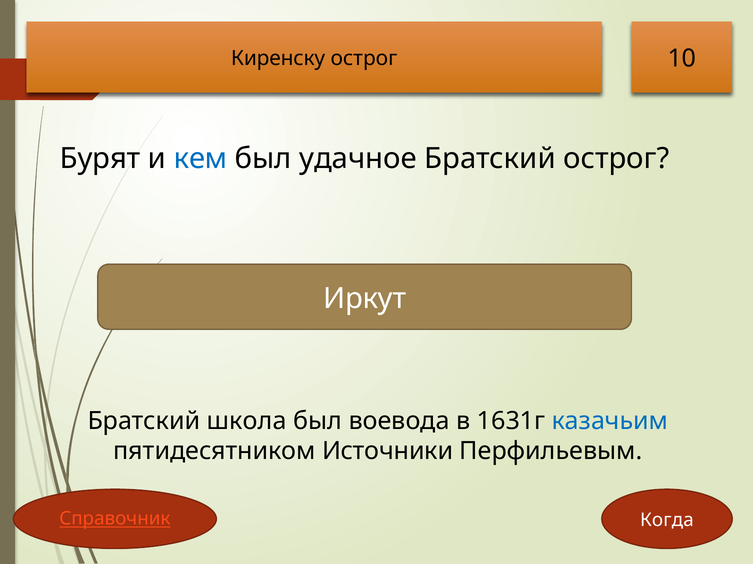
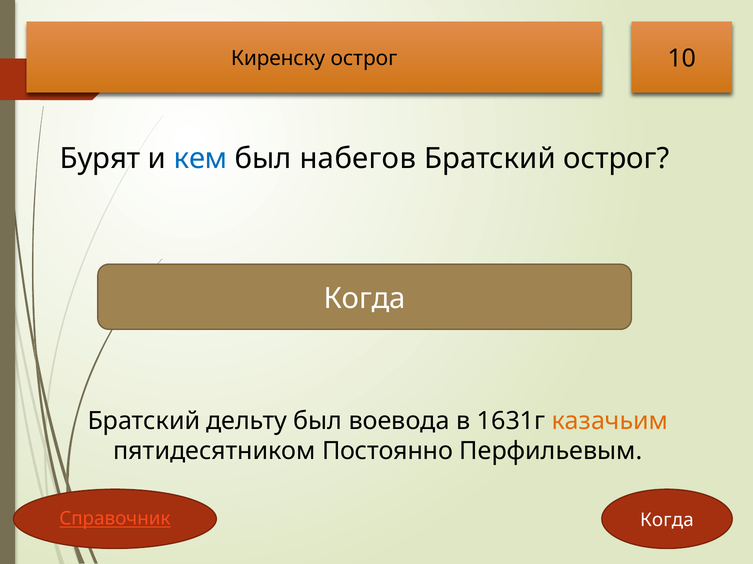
удачное: удачное -> набегов (358, 159)
Иркут: Иркут -> Когда (365, 299)
школа: школа -> дельту (247, 421)
казачьим colour: blue -> orange (610, 421)
Источники: Источники -> Постоянно (388, 452)
